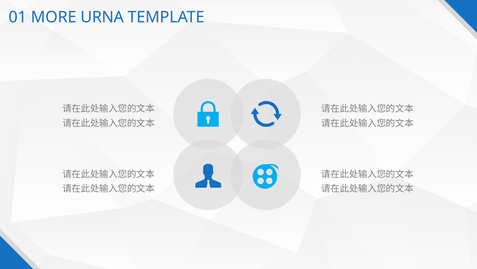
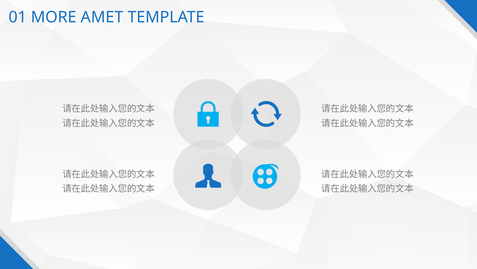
URNA: URNA -> AMET (102, 17)
